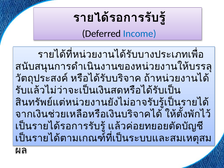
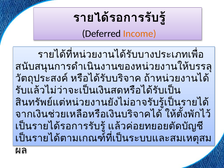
Income colour: blue -> orange (140, 34)
